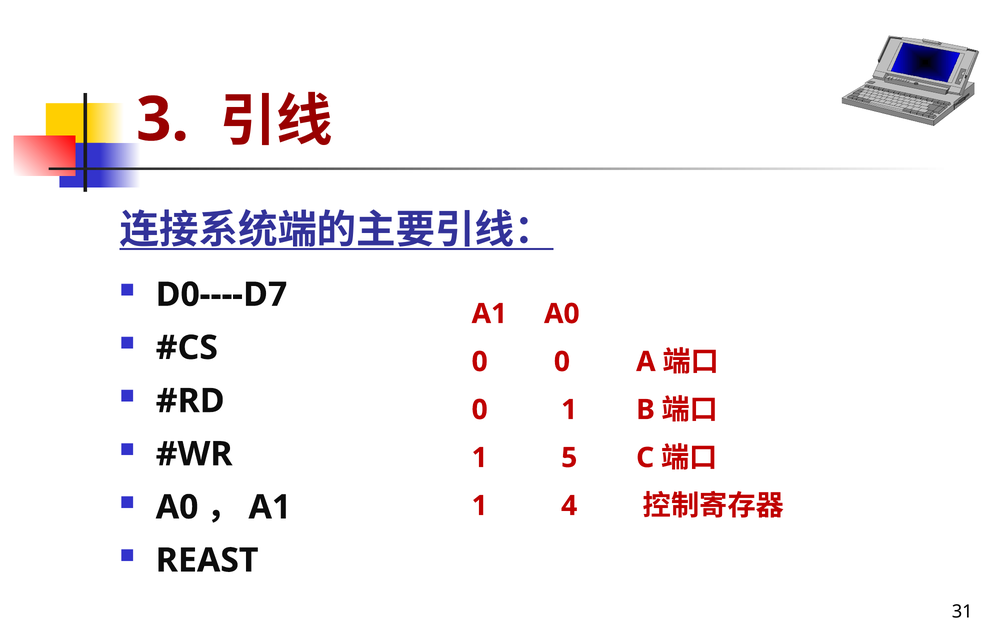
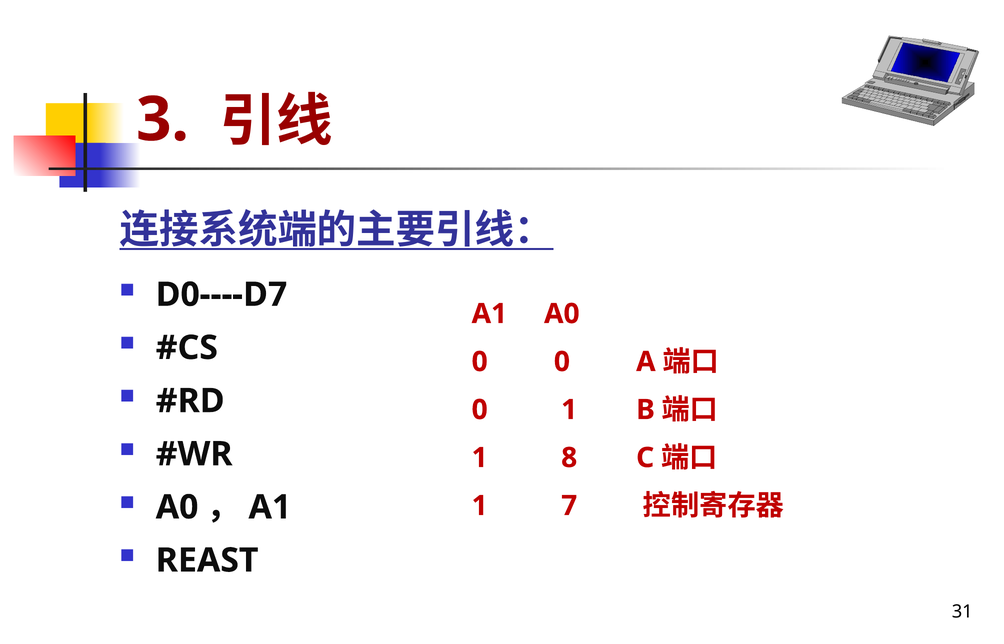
5: 5 -> 8 (569, 458)
4: 4 -> 7 (569, 506)
